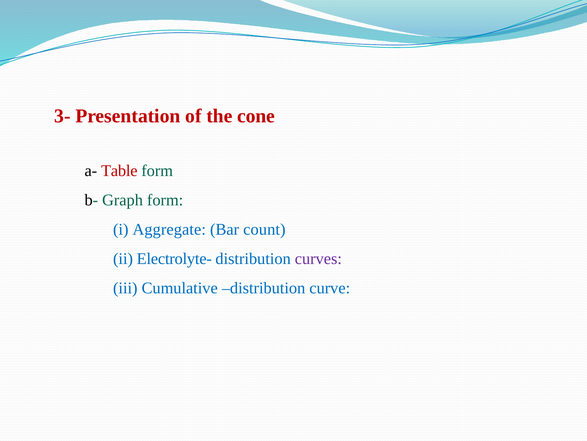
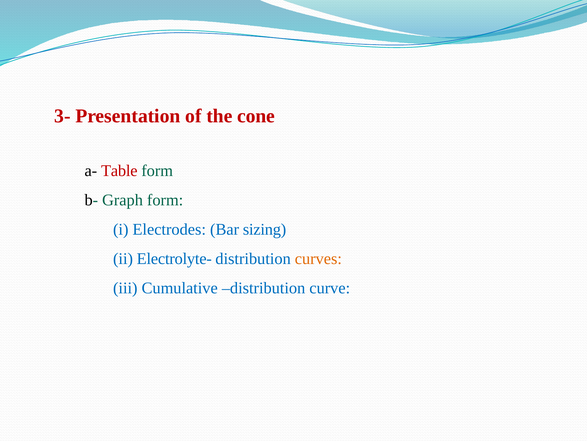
Aggregate: Aggregate -> Electrodes (169, 229)
count: count -> sizing (265, 229)
curves colour: purple -> orange (318, 258)
